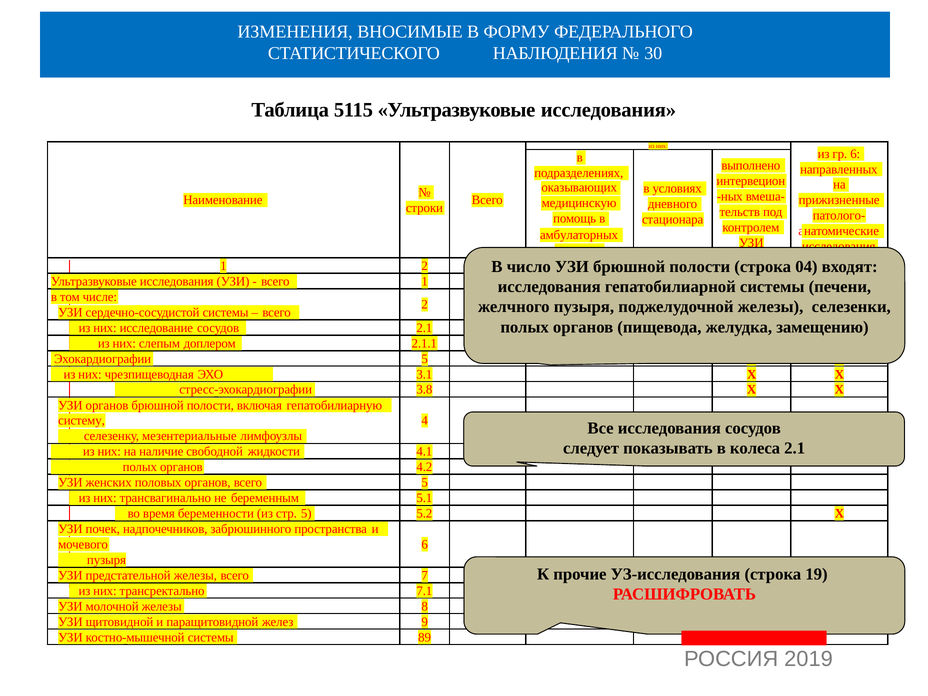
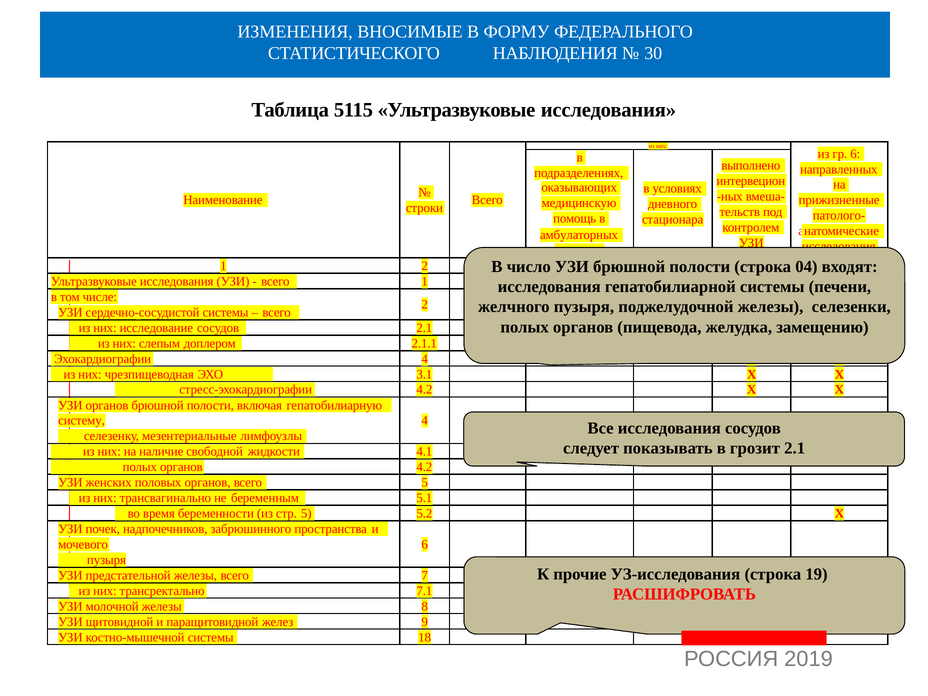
Эхокардиографии 5: 5 -> 4 (425, 359)
стресс-эхокардиографии 3.8: 3.8 -> 4.2 (424, 390)
колеса: колеса -> грозит (755, 448)
89: 89 -> 18 (425, 637)
